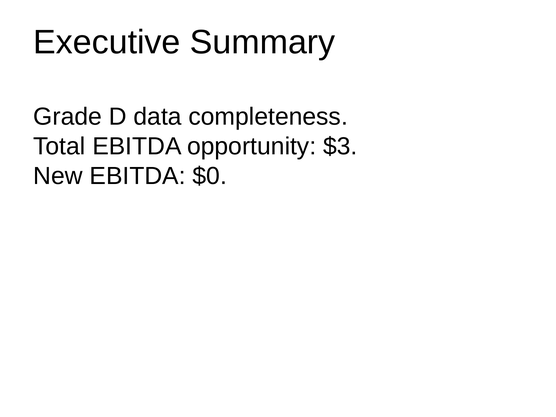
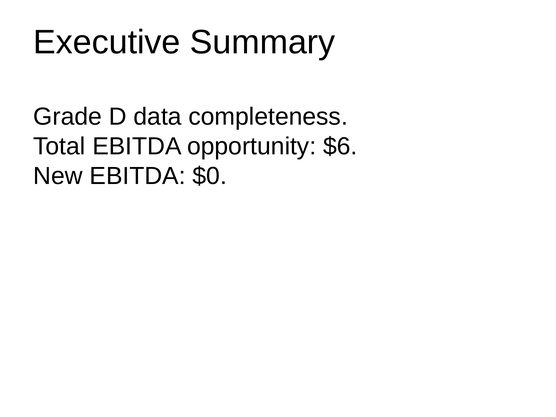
$3: $3 -> $6 (340, 146)
